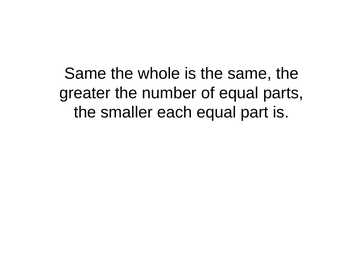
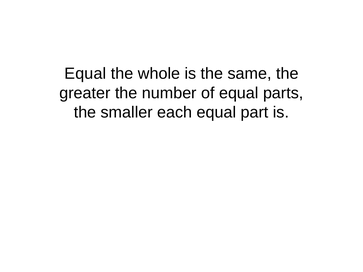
Same: Same -> Equal (85, 74)
